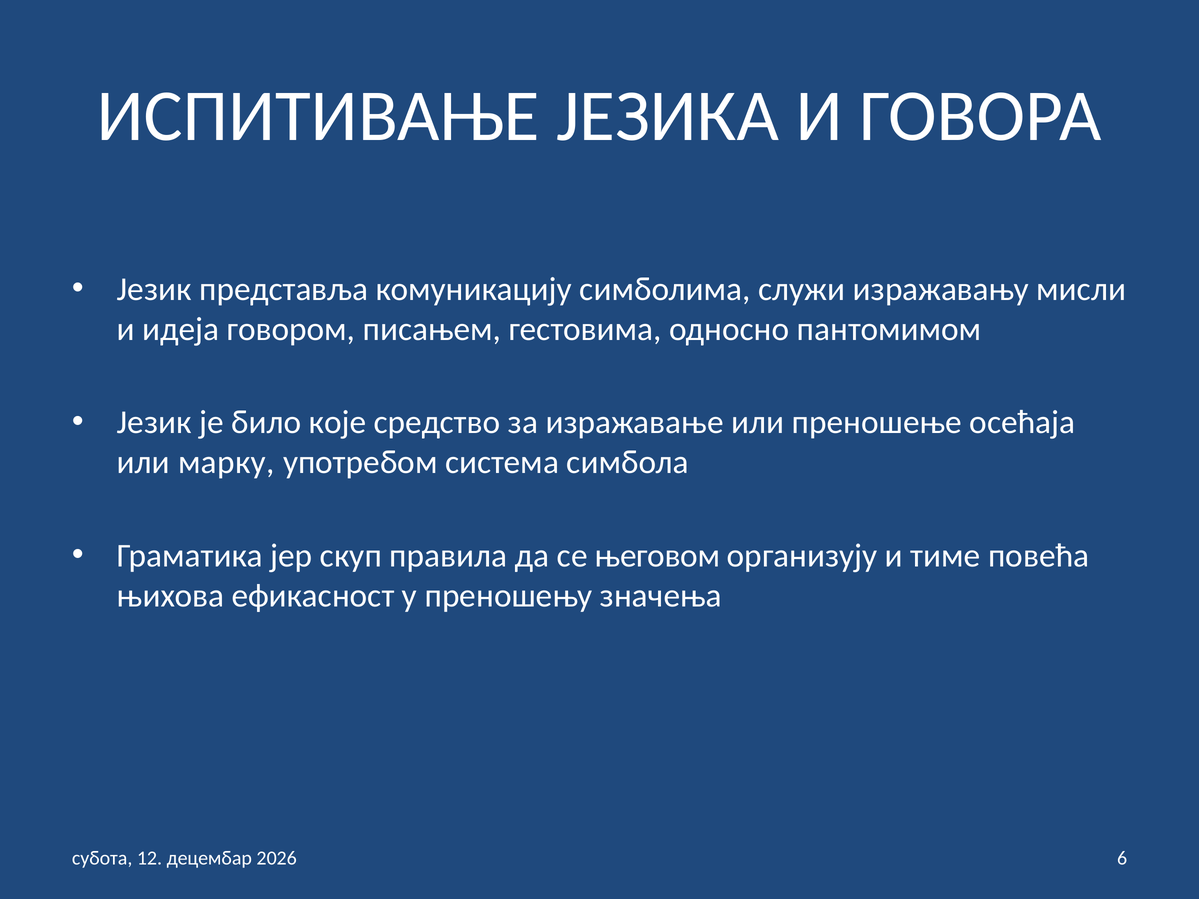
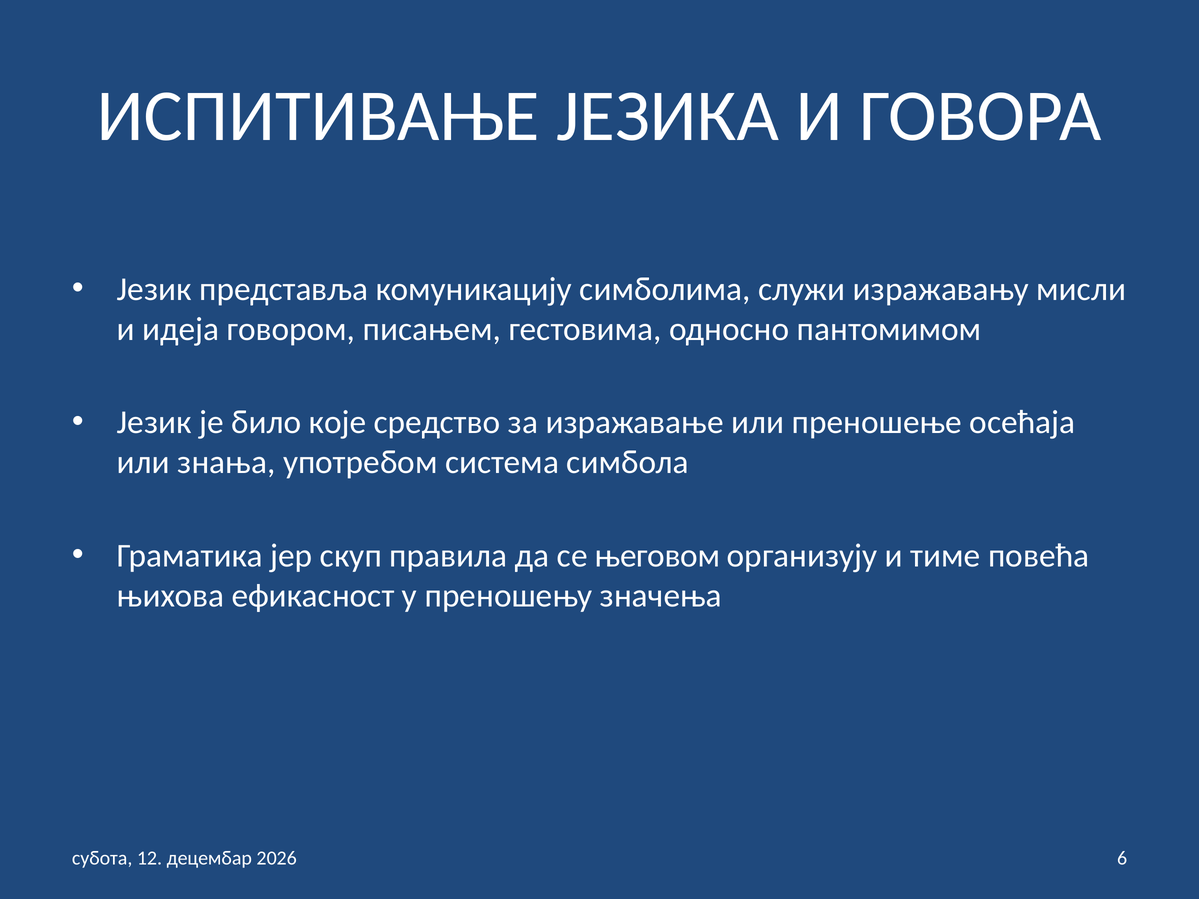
марку: марку -> знања (226, 463)
